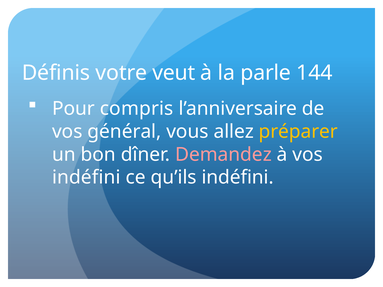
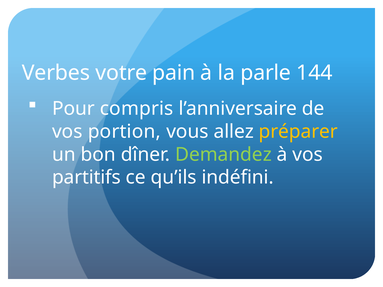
Définis: Définis -> Verbes (56, 73)
veut: veut -> pain (174, 73)
général: général -> portion (124, 132)
Demandez colour: pink -> light green (223, 155)
indéfini: indéfini -> partitifs (86, 178)
